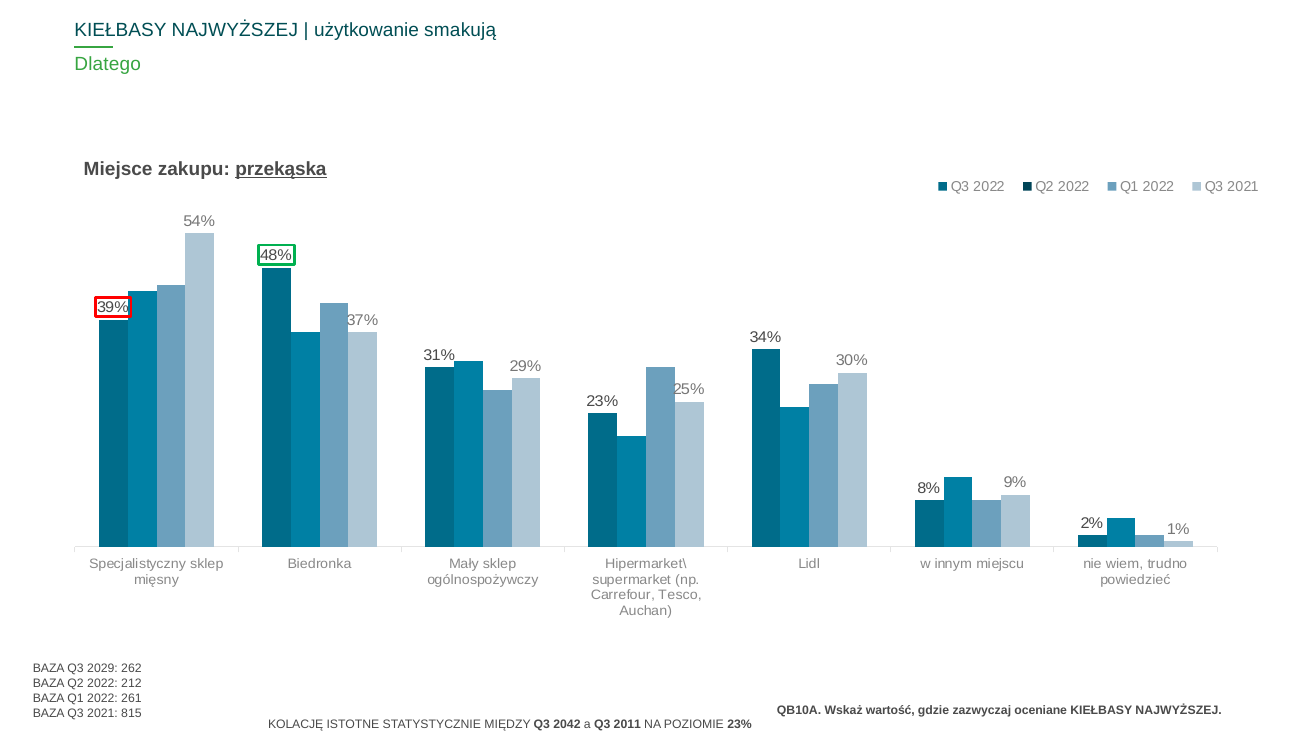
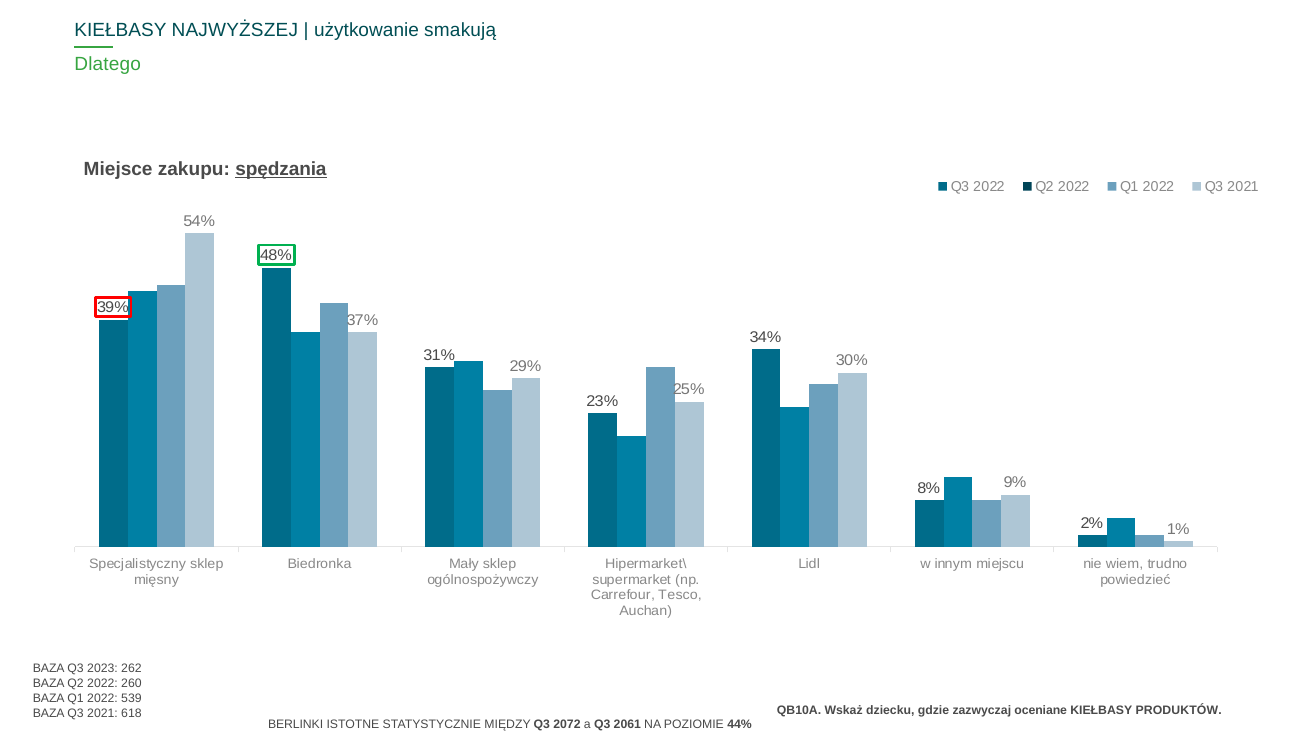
przekąska: przekąska -> spędzania (281, 169)
2029: 2029 -> 2023 (103, 669)
212: 212 -> 260 (131, 683)
261: 261 -> 539 (131, 698)
wartość: wartość -> dziecku (890, 710)
NAJWYŻSZEJ: NAJWYŻSZEJ -> PRODUKTÓW (1179, 710)
815: 815 -> 618 (131, 713)
KOLACJĘ: KOLACJĘ -> BERLINKI (296, 724)
2042: 2042 -> 2072 (567, 724)
2011: 2011 -> 2061 (627, 724)
POZIOMIE 23%: 23% -> 44% (739, 724)
